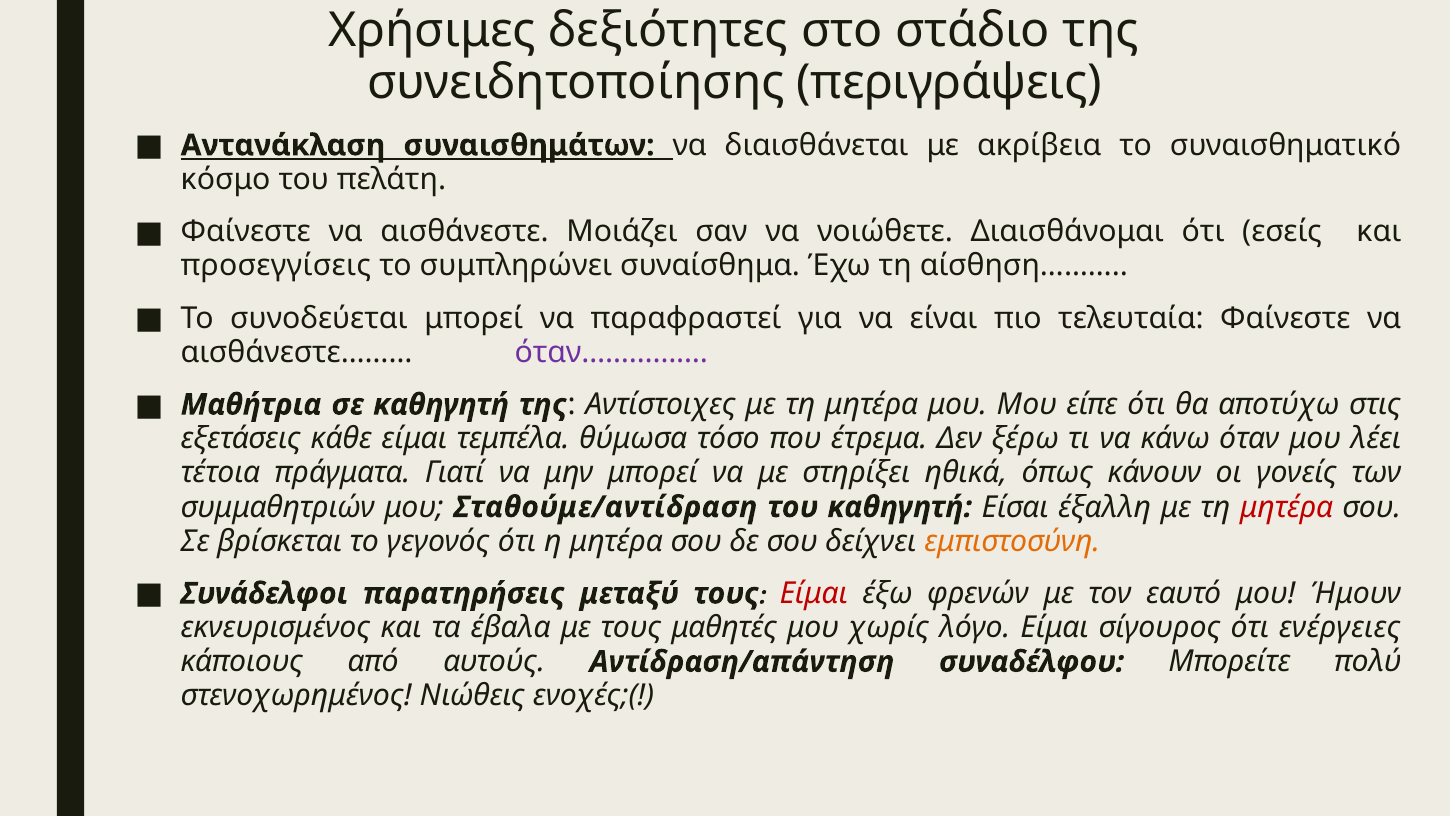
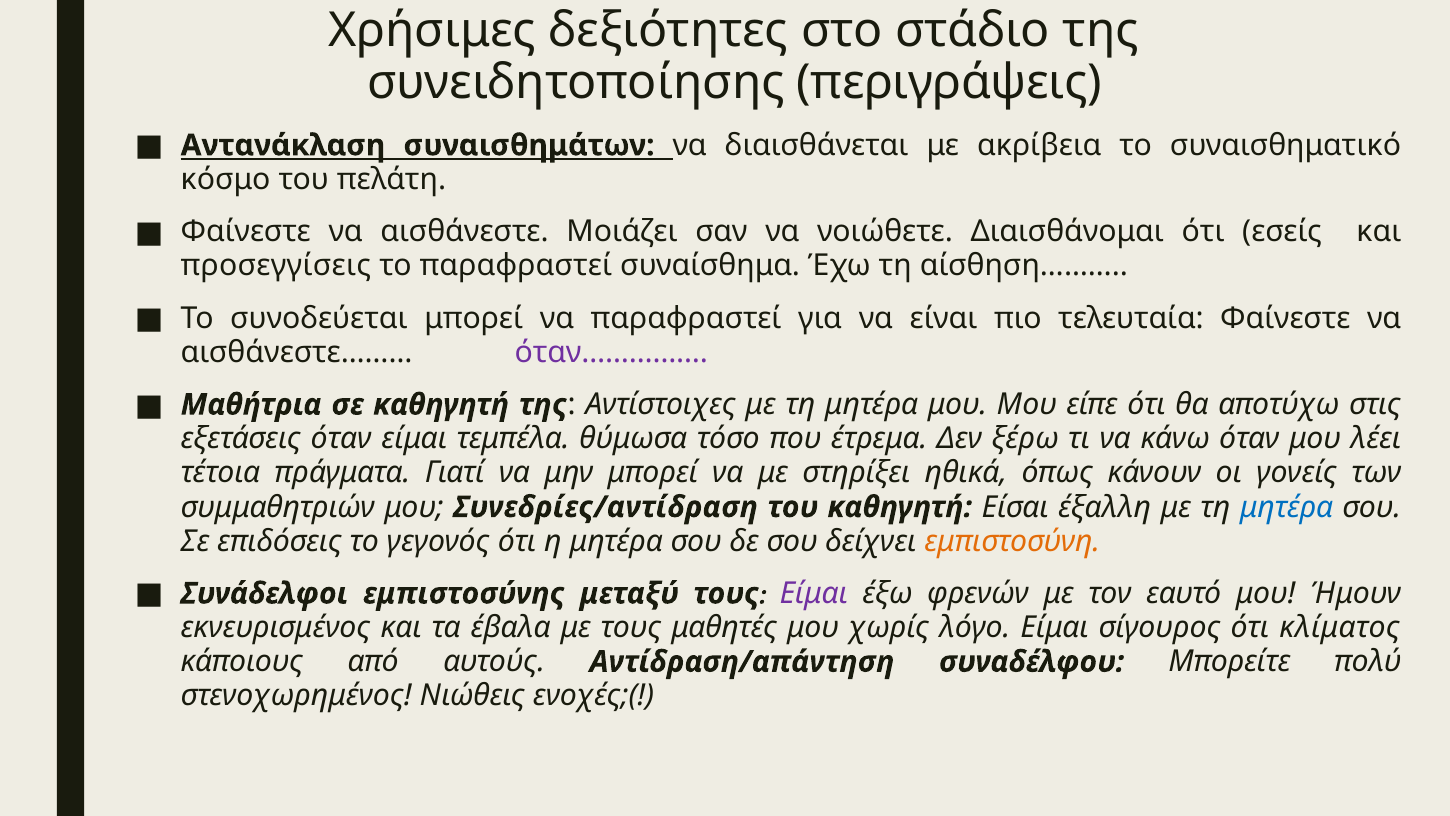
το συμπληρώνει: συμπληρώνει -> παραφραστεί (516, 266)
εξετάσεις κάθε: κάθε -> όταν (341, 439)
Σταθούμε/αντίδραση: Σταθούμε/αντίδραση -> Συνεδρίες/αντίδραση (606, 507)
μητέρα colour: red -> blue (1286, 507)
βρίσκεται: βρίσκεται -> επιδόσεις (280, 541)
παρατηρήσεις: παρατηρήσεις -> εμπιστοσύνης (464, 593)
Είμαι colour: red -> purple (814, 593)
ενέργειες: ενέργειες -> κλίματος (1340, 627)
